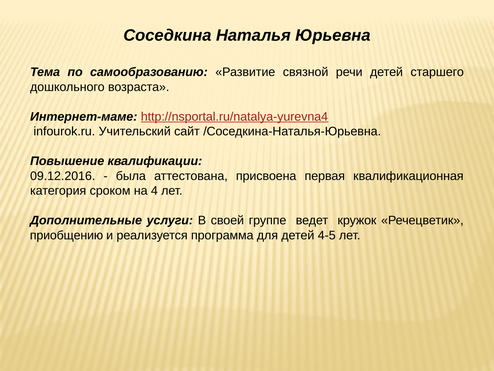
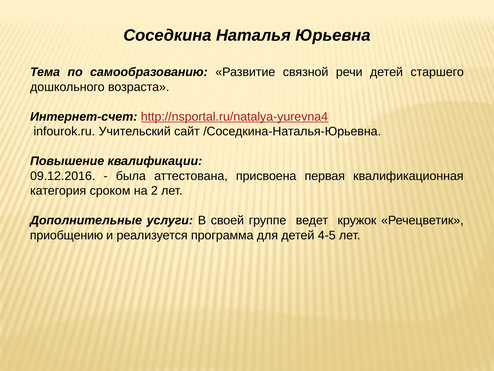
Интернет-маме: Интернет-маме -> Интернет-счет (84, 117)
4: 4 -> 2 (154, 191)
